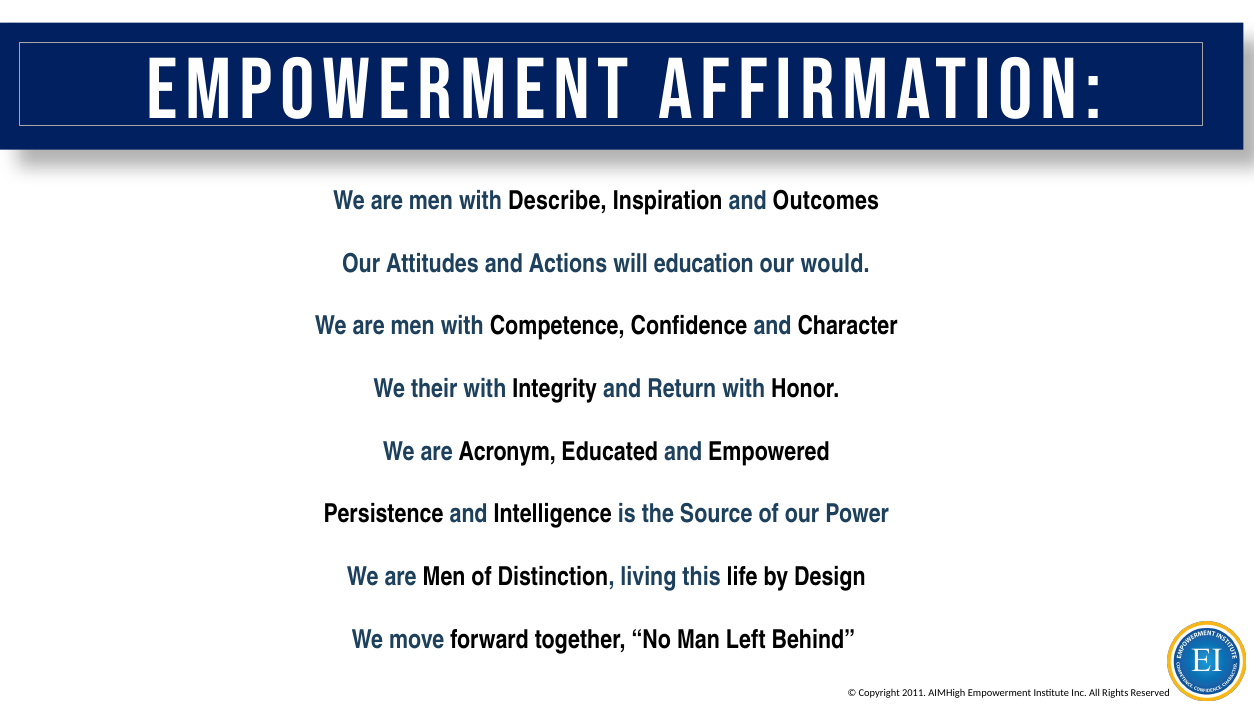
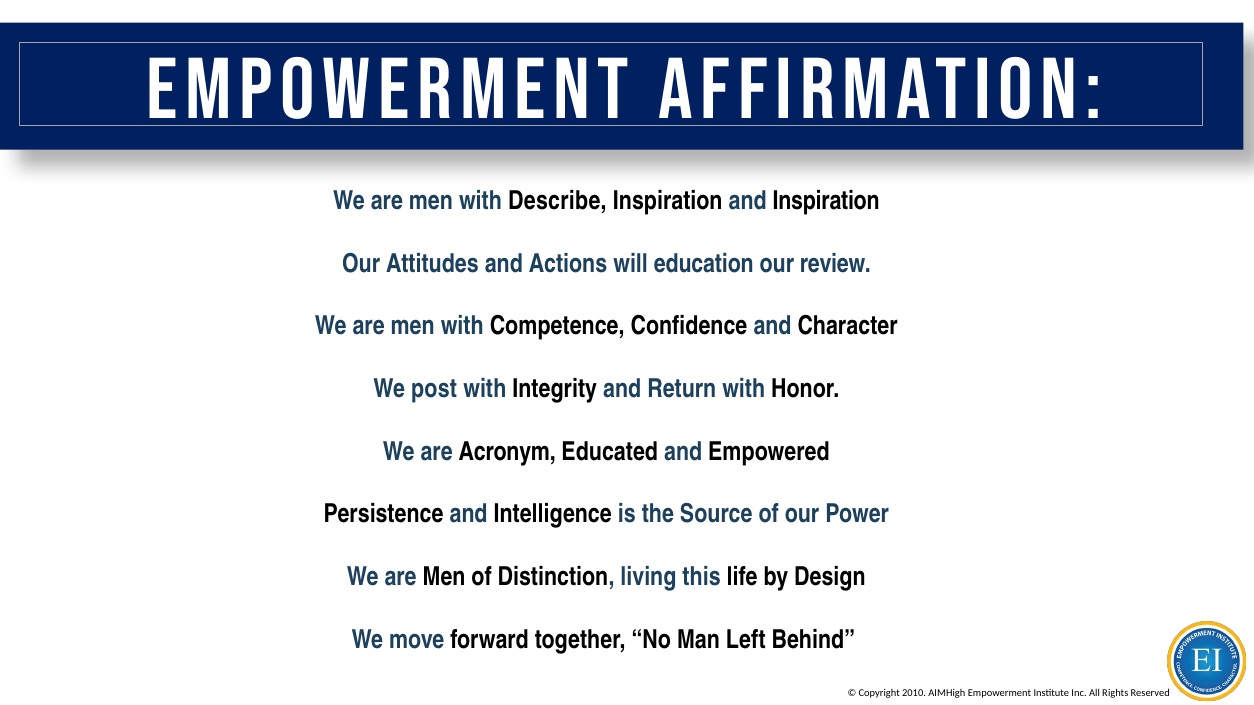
and Outcomes: Outcomes -> Inspiration (826, 201)
would: would -> review (835, 264)
their: their -> post (434, 389)
2011: 2011 -> 2010 (914, 693)
